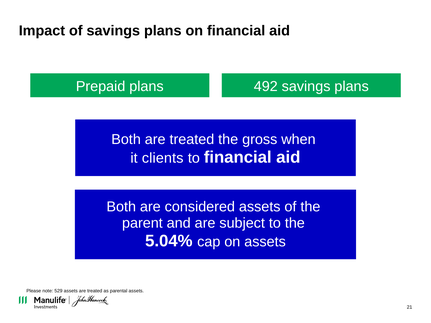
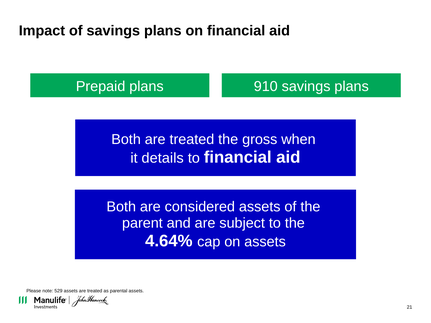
492: 492 -> 910 (266, 86)
clients: clients -> details (163, 158)
5.04%: 5.04% -> 4.64% (169, 241)
